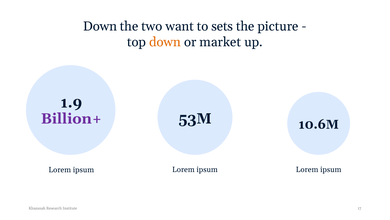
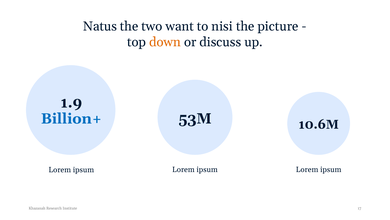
Down: Down -> Natus (100, 26)
sets: sets -> nisi (222, 26)
market: market -> discuss (220, 42)
Billion+ colour: purple -> blue (71, 118)
